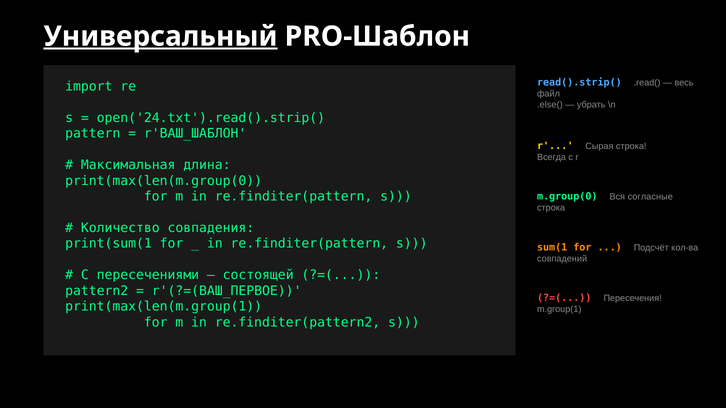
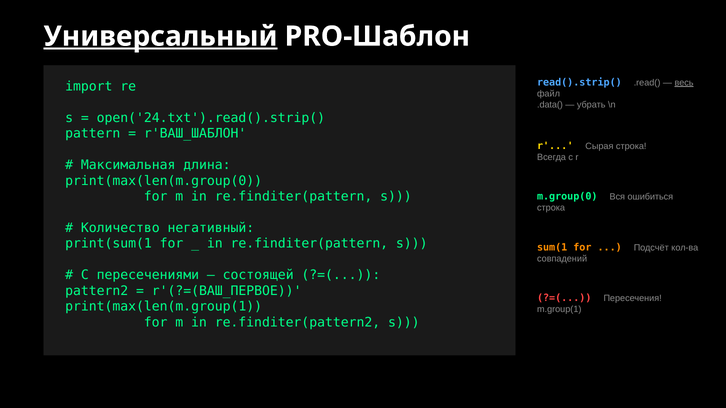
весь underline: none -> present (684, 83)
.else(: .else( -> .data( (550, 105)
согласные: согласные -> ошибиться (650, 197)
совпадения: совпадения -> негативный (211, 228)
